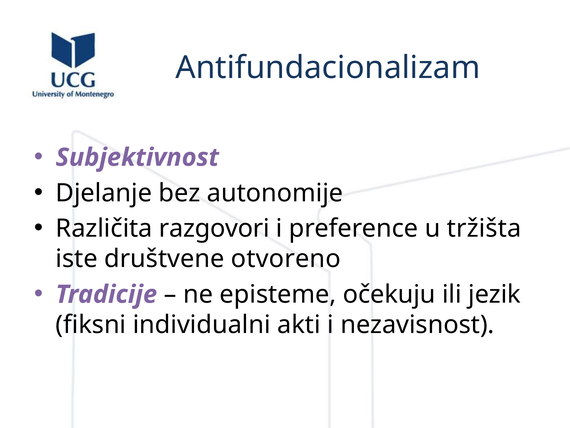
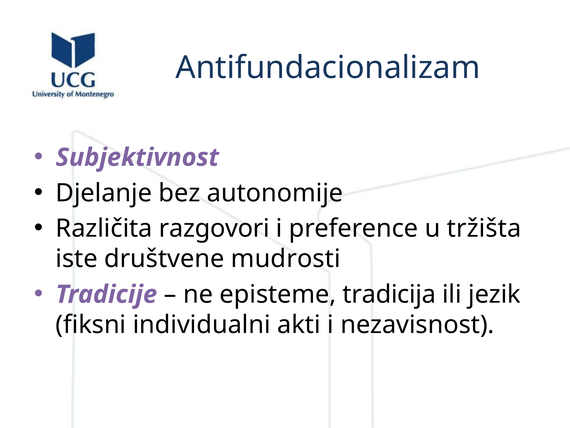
otvoreno: otvoreno -> mudrosti (286, 259)
očekuju: očekuju -> tradicija (389, 294)
